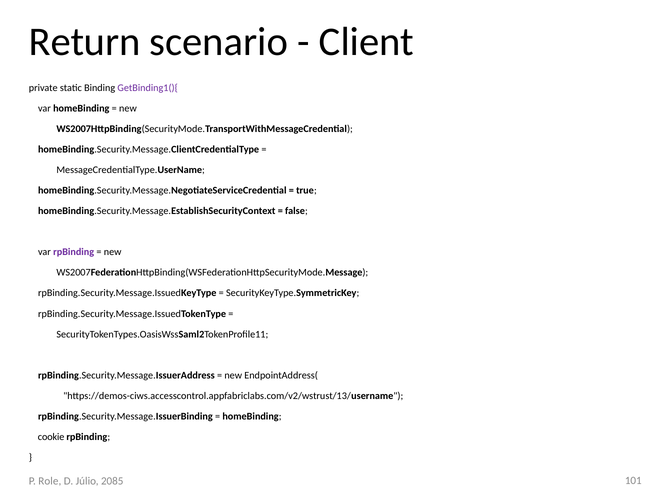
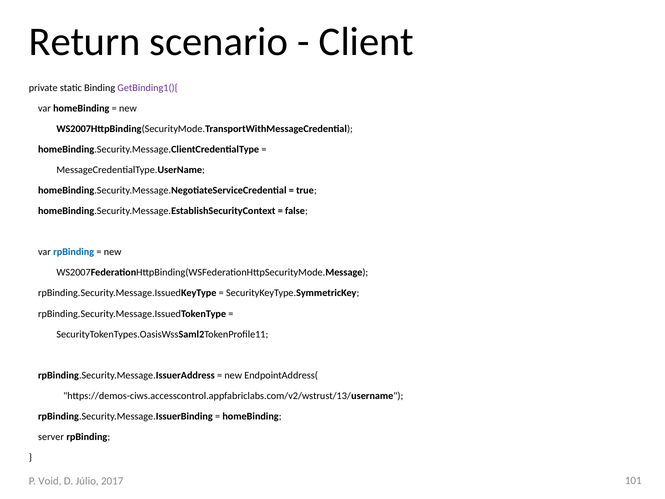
rpBinding colour: purple -> blue (74, 252)
cookie: cookie -> server (51, 437)
Role: Role -> Void (50, 481)
2085: 2085 -> 2017 (112, 481)
